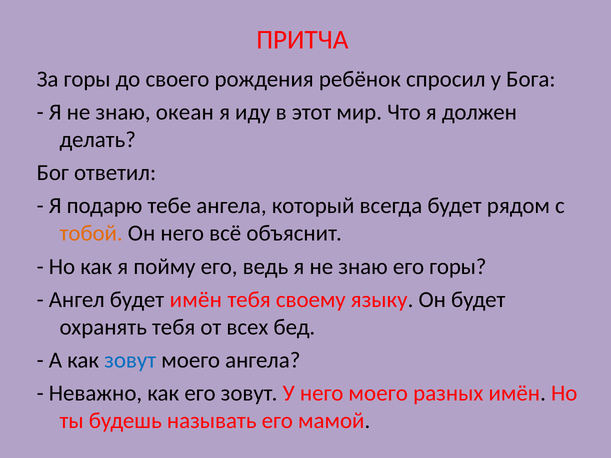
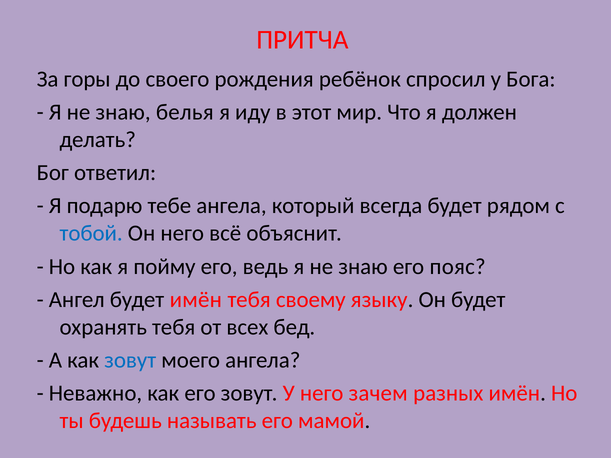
океан: океан -> белья (185, 112)
тобой colour: orange -> blue (91, 234)
его горы: горы -> пояс (458, 267)
него моего: моего -> зачем (378, 394)
